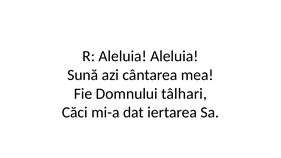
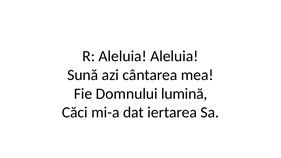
tâlhari: tâlhari -> lumină (184, 94)
